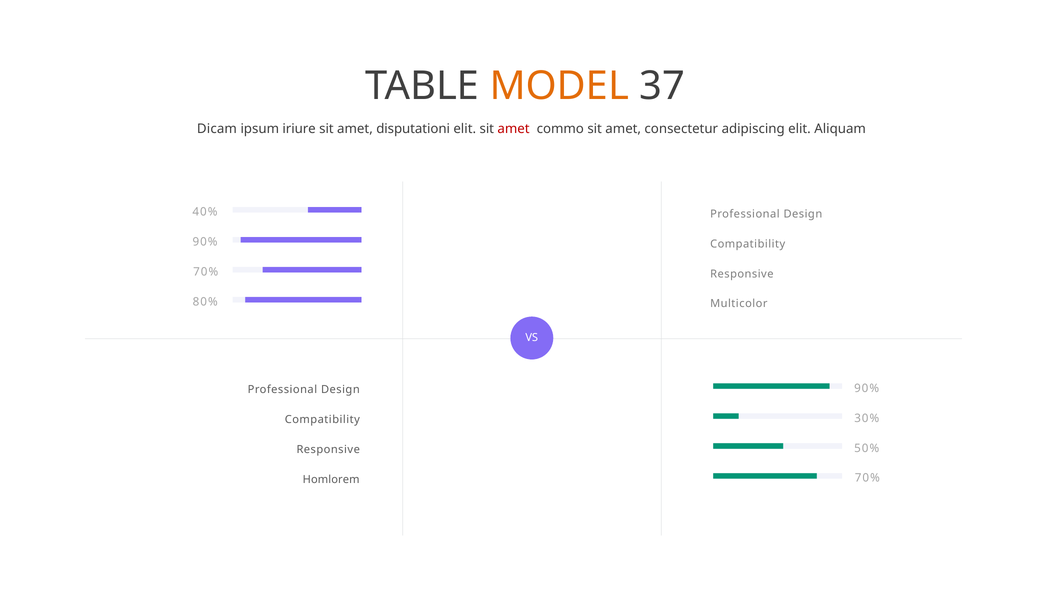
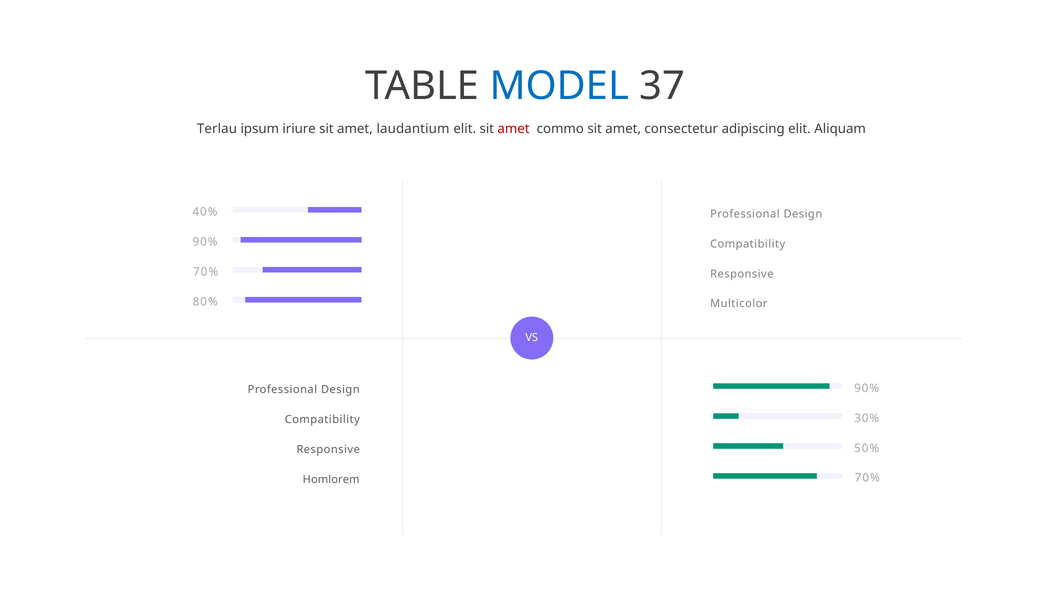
MODEL colour: orange -> blue (559, 86)
Dicam: Dicam -> Terlau (217, 129)
disputationi: disputationi -> laudantium (413, 129)
